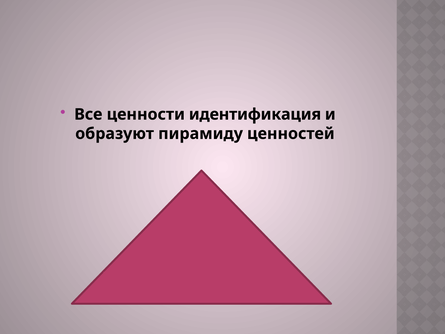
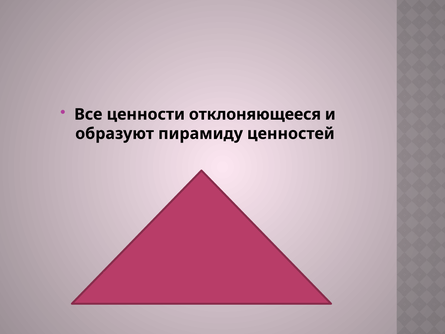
идентификация: идентификация -> отклоняющееся (255, 114)
